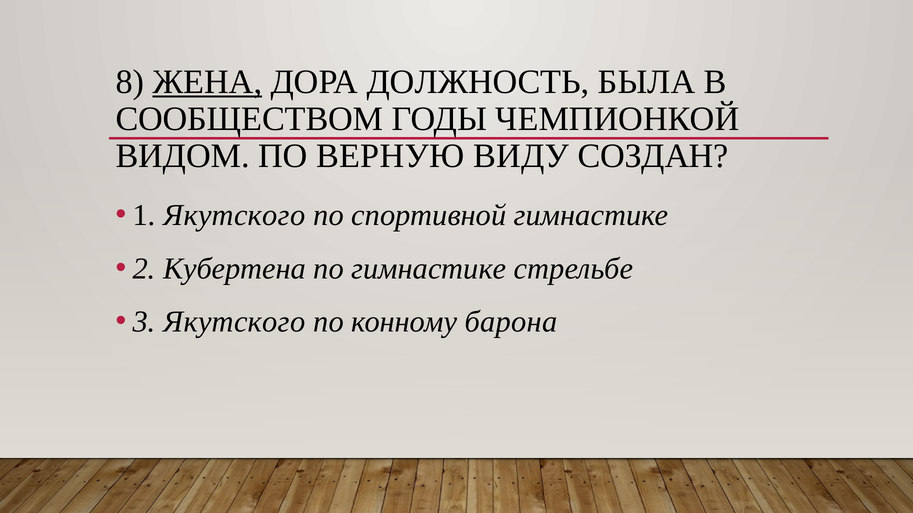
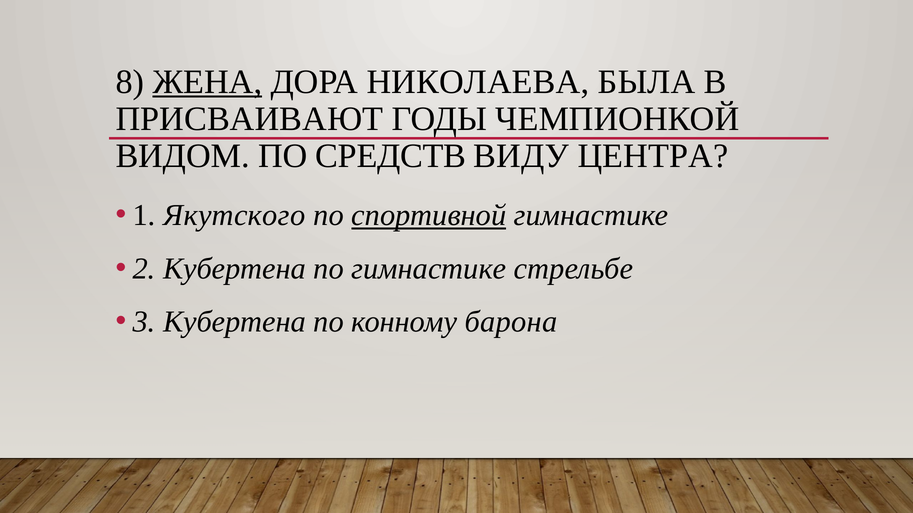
ДОЛЖНОСТЬ: ДОЛЖНОСТЬ -> НИКОЛАЕВА (478, 82)
СООБЩЕСТВОМ: СООБЩЕСТВОМ -> ПРИСВАИВАЮТ (249, 119)
ВЕРНУЮ: ВЕРНУЮ -> СРЕДСТВ (391, 156)
СОЗДАН: СОЗДАН -> ЦЕНТРА (653, 156)
спортивной underline: none -> present (429, 216)
Якутского: Якутского -> Кубертена (234, 322)
